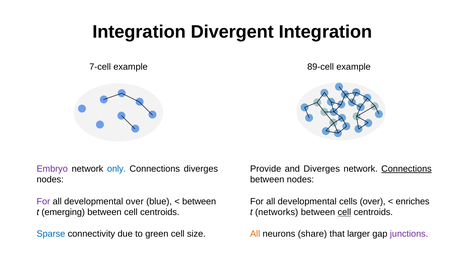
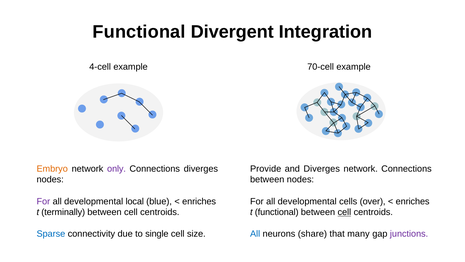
Integration: Integration -> Functional (139, 32)
7-cell: 7-cell -> 4-cell (100, 67)
89-cell: 89-cell -> 70-cell (321, 67)
Embryo colour: purple -> orange (52, 168)
only colour: blue -> purple (117, 168)
Connections underline: present -> none (406, 168)
developmental over: over -> local (135, 201)
between: between -> enriches (199, 201)
emerging: emerging -> terminally (63, 212)
t networks: networks -> functional (277, 212)
green: green -> single (157, 234)
All colour: orange -> blue (255, 234)
larger: larger -> many (358, 234)
